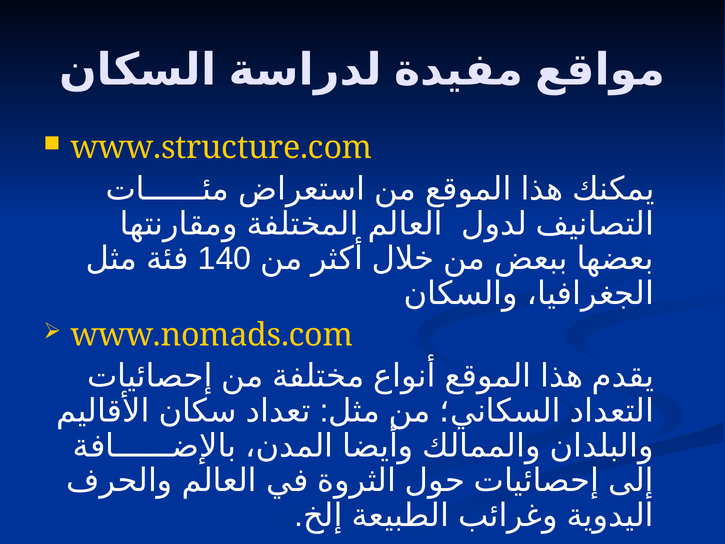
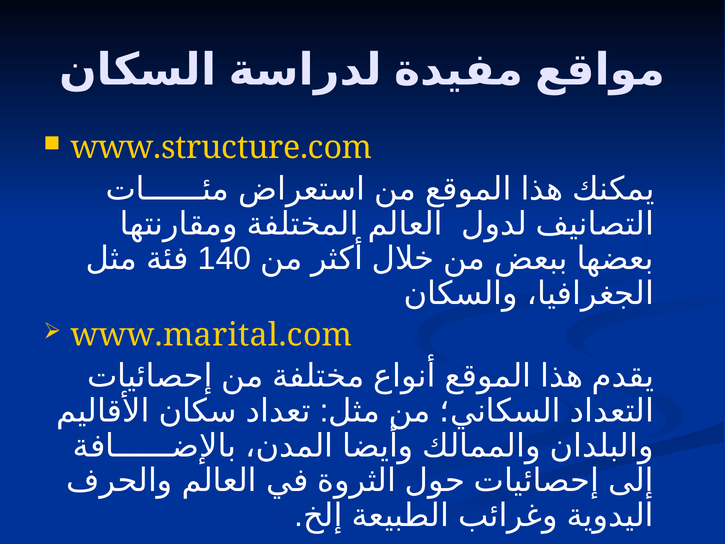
www.nomads.com: www.nomads.com -> www.marital.com (212, 335)
